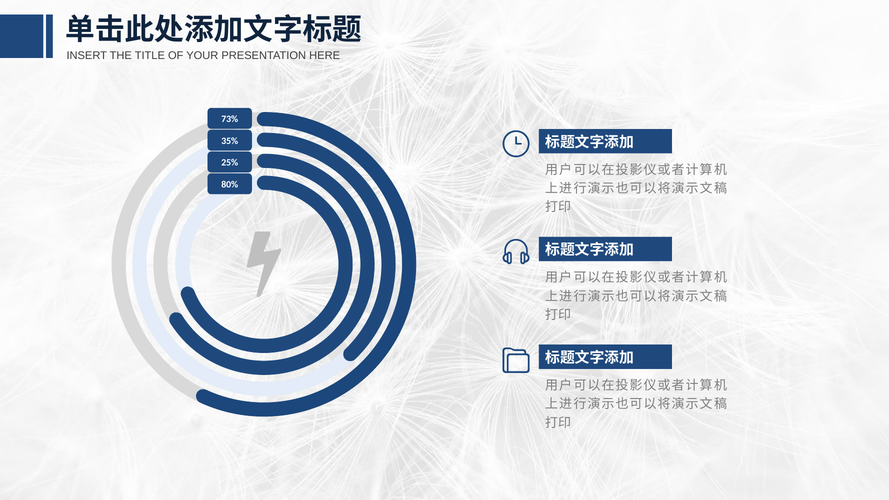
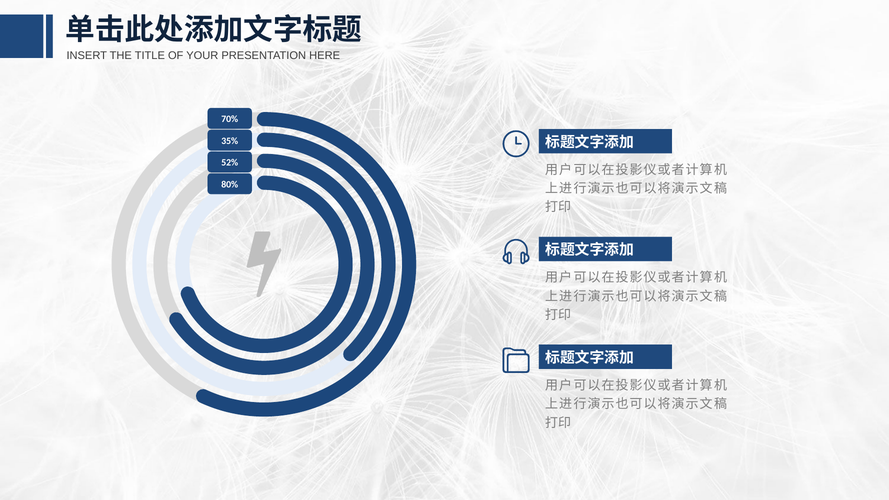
73%: 73% -> 70% (230, 119)
25%: 25% -> 52% (230, 163)
